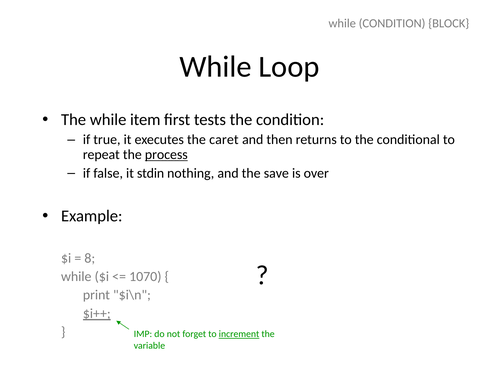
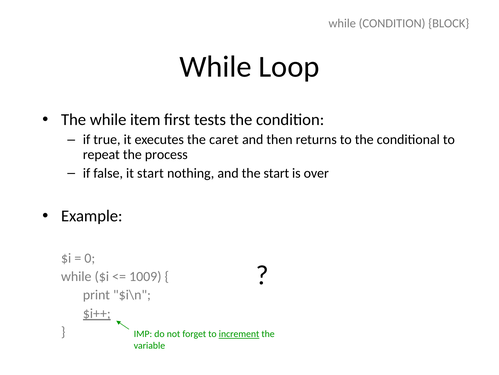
process underline: present -> none (166, 154)
it stdin: stdin -> start (150, 173)
the save: save -> start (276, 173)
8: 8 -> 0 (90, 258)
1070: 1070 -> 1009 (145, 276)
